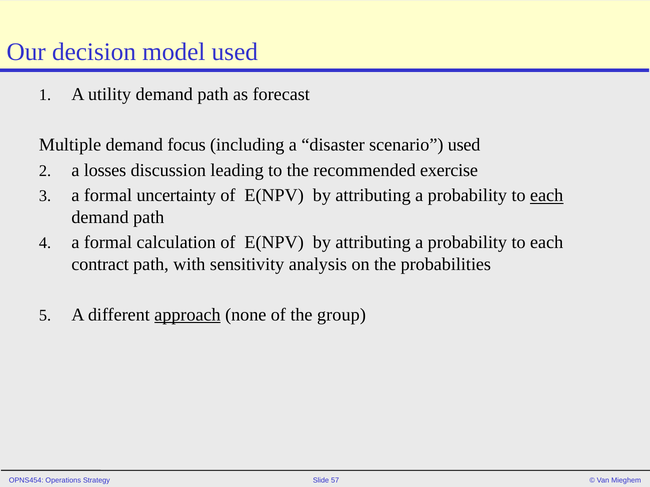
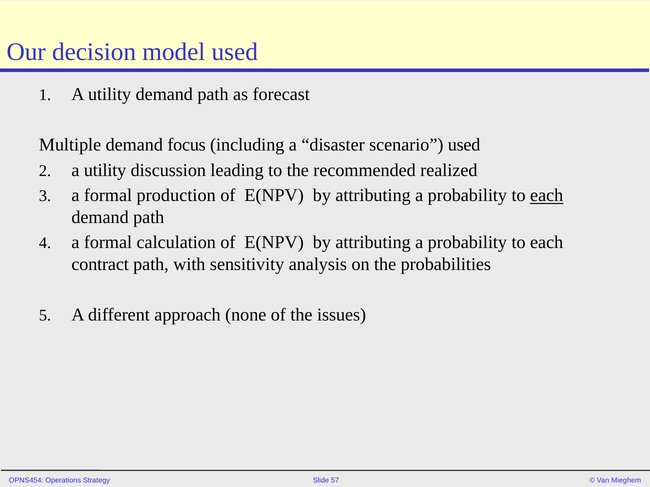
losses: losses -> utility (105, 170)
exercise: exercise -> realized (449, 170)
uncertainty: uncertainty -> production (176, 196)
approach underline: present -> none (187, 315)
group: group -> issues (342, 315)
